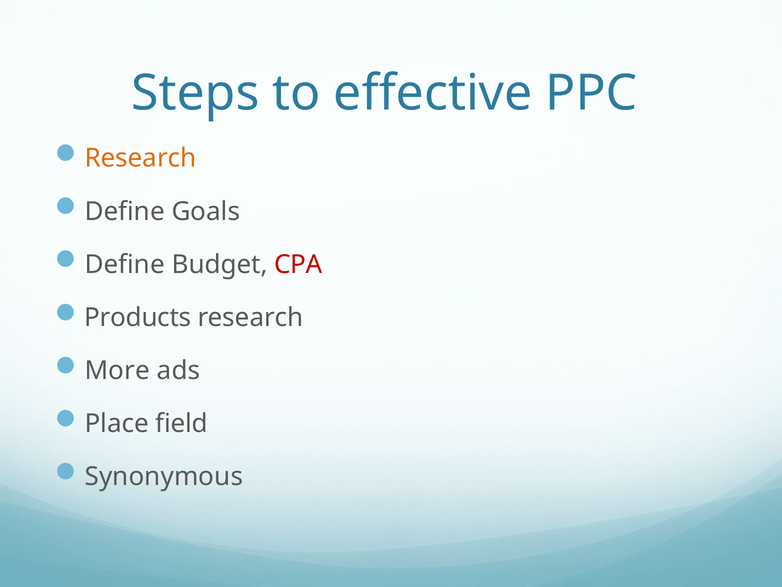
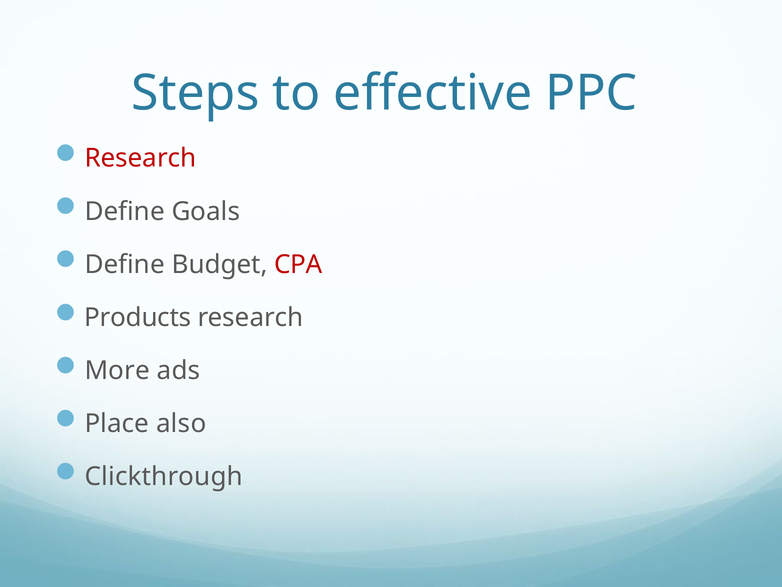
Research colour: orange -> red (140, 158)
field: field -> also (181, 423)
Synonymous: Synonymous -> Clickthrough (164, 476)
